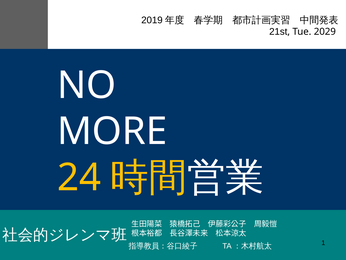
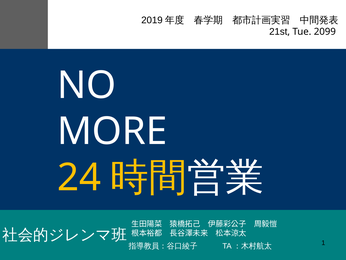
2029: 2029 -> 2099 (325, 32)
